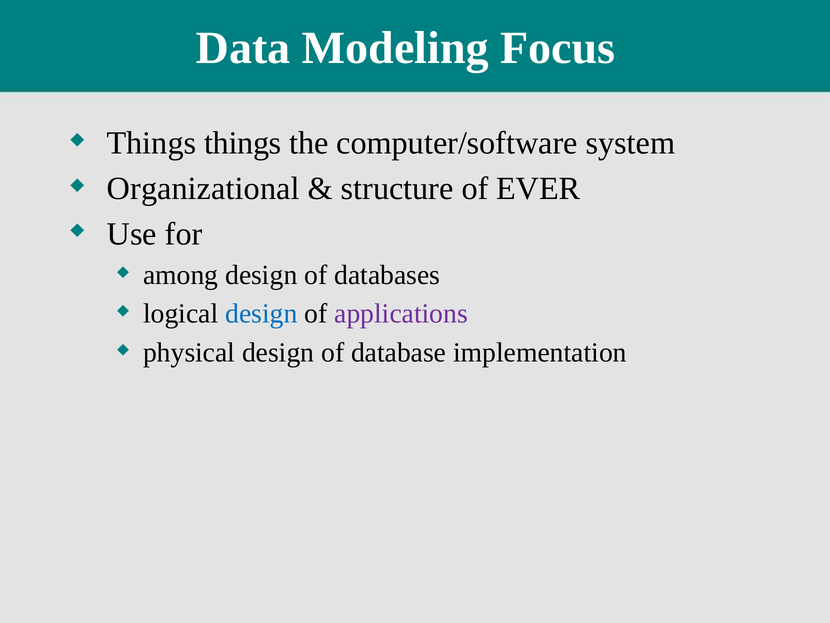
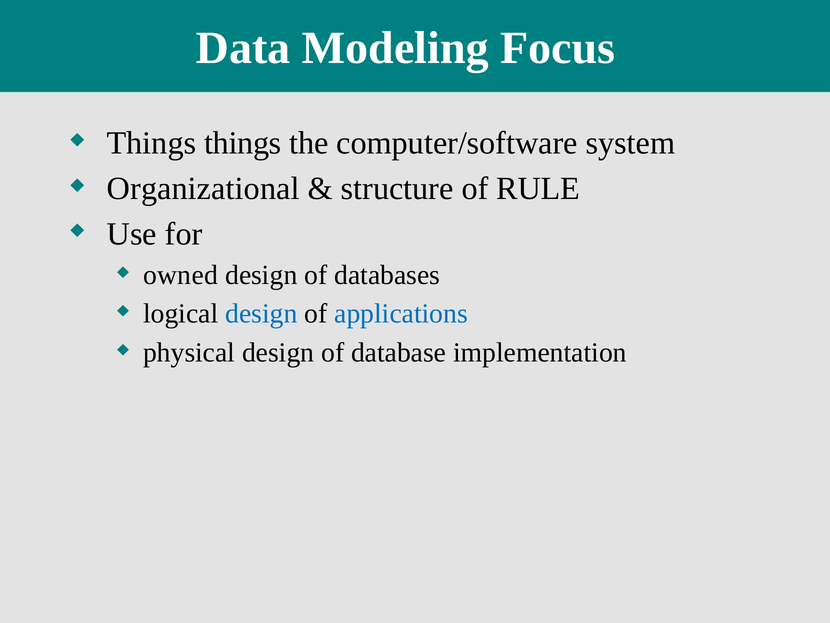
EVER: EVER -> RULE (538, 188)
among: among -> owned (181, 275)
applications colour: purple -> blue (401, 314)
